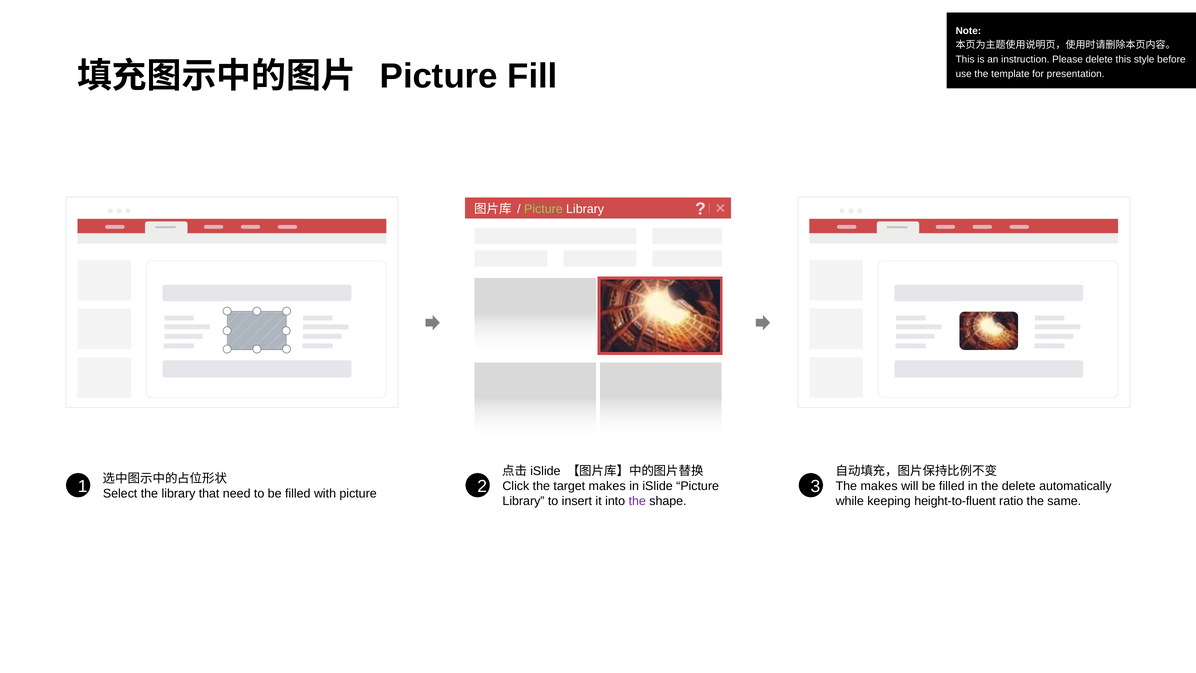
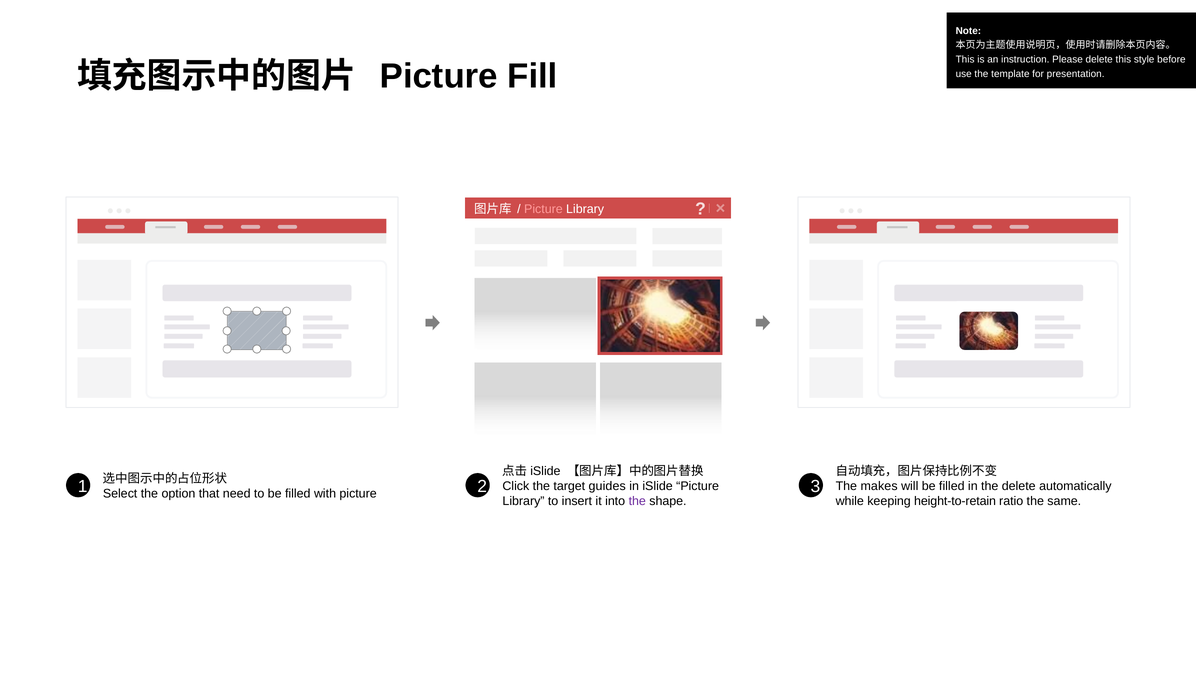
Picture colour: light green -> pink (543, 209)
target makes: makes -> guides (607, 486)
the library: library -> option (178, 493)
height-to-fluent: height-to-fluent -> height-to-retain (955, 501)
